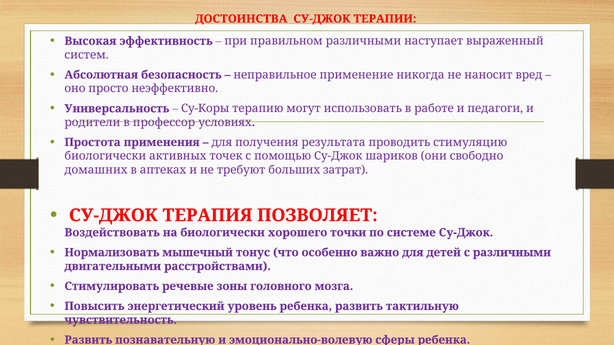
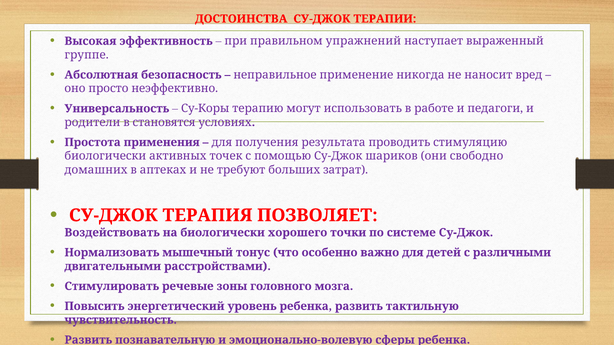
правильном различными: различными -> упражнений (363, 41)
систем: систем -> группе (87, 55)
профессор: профессор -> становятся (164, 122)
